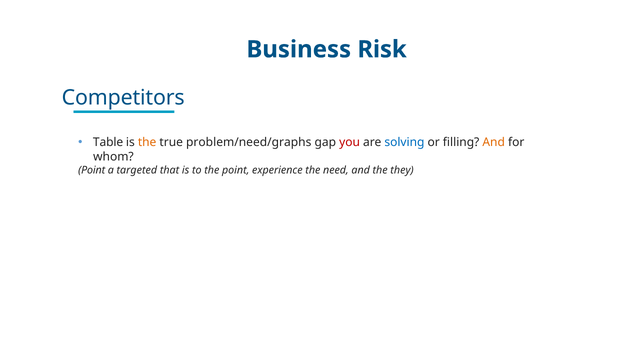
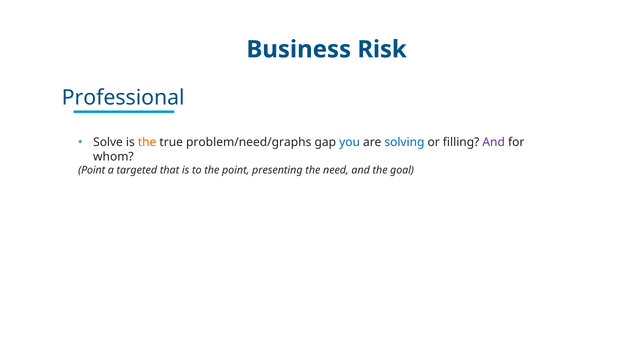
Competitors: Competitors -> Professional (123, 98)
Table: Table -> Solve (108, 142)
you colour: red -> blue (350, 142)
And colour: orange -> purple (494, 142)
experience: experience -> presenting (277, 170)
they: they -> goal (402, 170)
